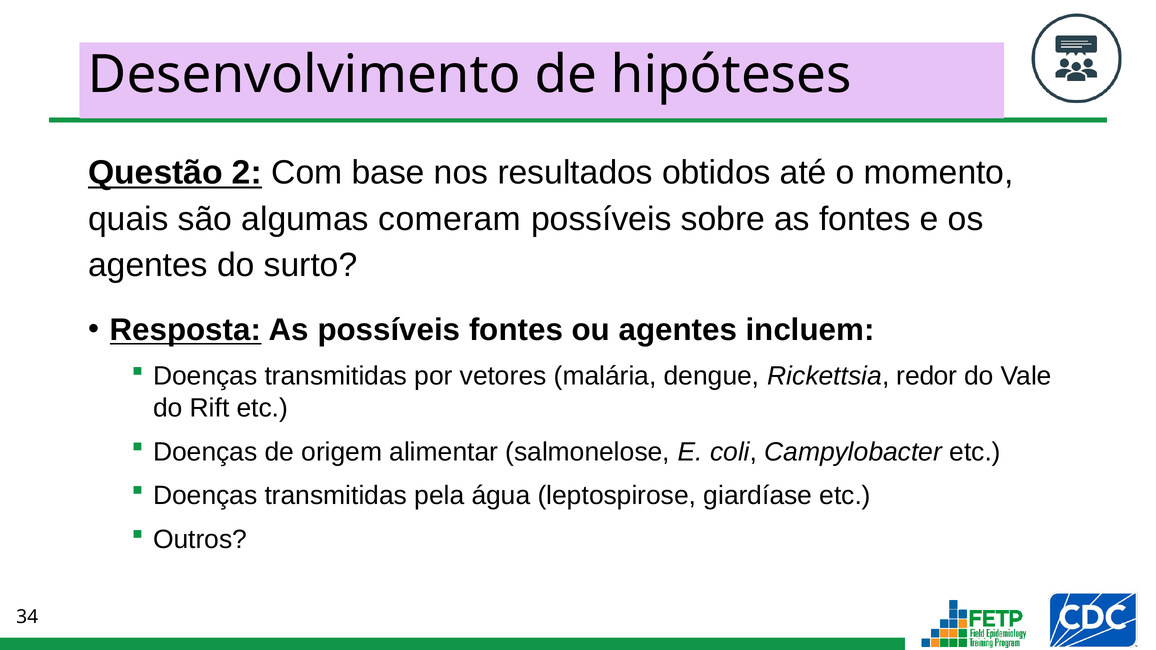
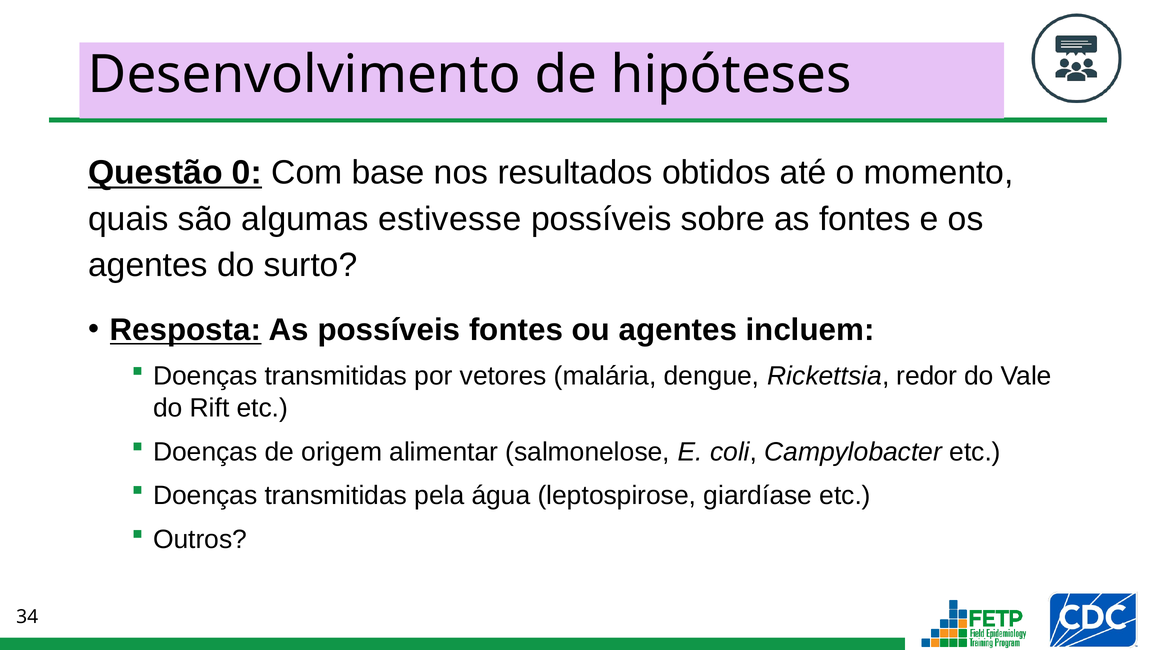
2: 2 -> 0 (247, 173)
comeram: comeram -> estivesse (450, 219)
